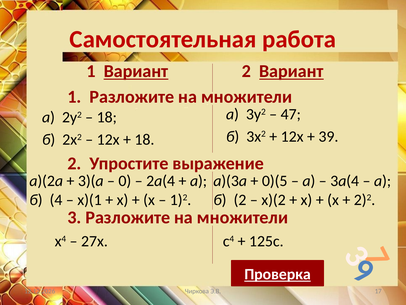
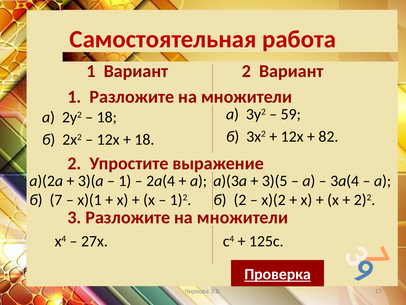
Вариант underline: present -> none (136, 71)
Вариант underline: present -> none (291, 71)
47: 47 -> 59 (291, 114)
39: 39 -> 82 (328, 136)
0: 0 -> 1 (125, 181)
0)(5: 0)(5 -> 3)(5 (275, 181)
б 4: 4 -> 7 (56, 200)
